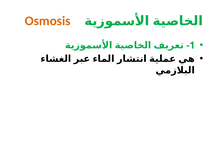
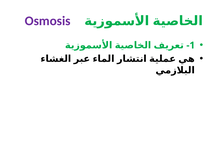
Osmosis colour: orange -> purple (48, 21)
